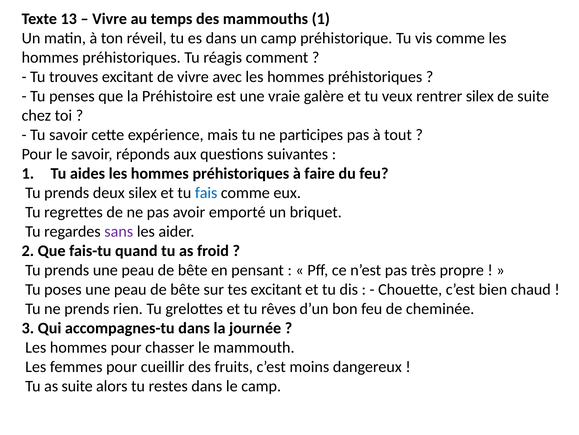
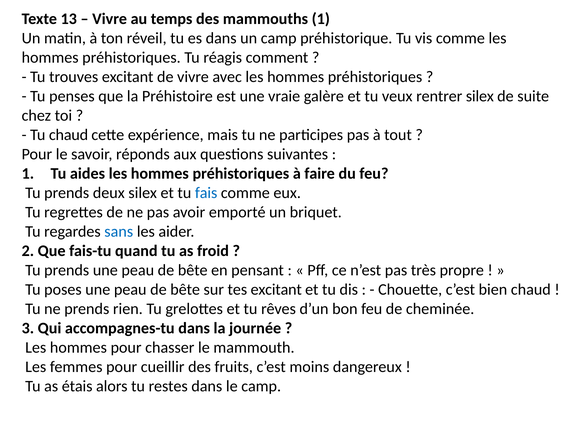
Tu savoir: savoir -> chaud (69, 135)
sans colour: purple -> blue (119, 231)
as suite: suite -> étais (77, 386)
